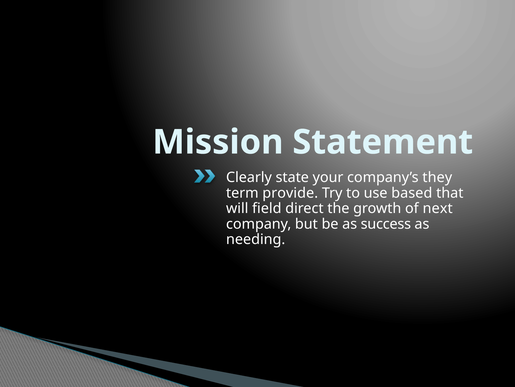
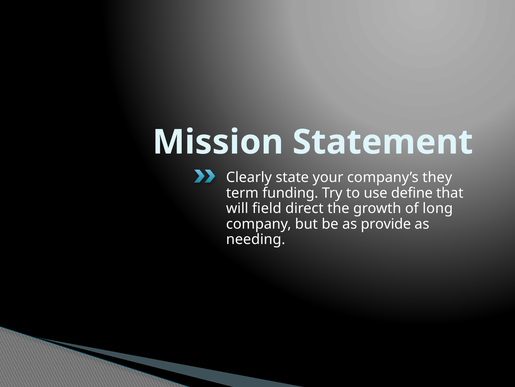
provide: provide -> funding (290, 193)
based: based -> define (412, 193)
next: next -> long (438, 208)
success: success -> provide (386, 224)
